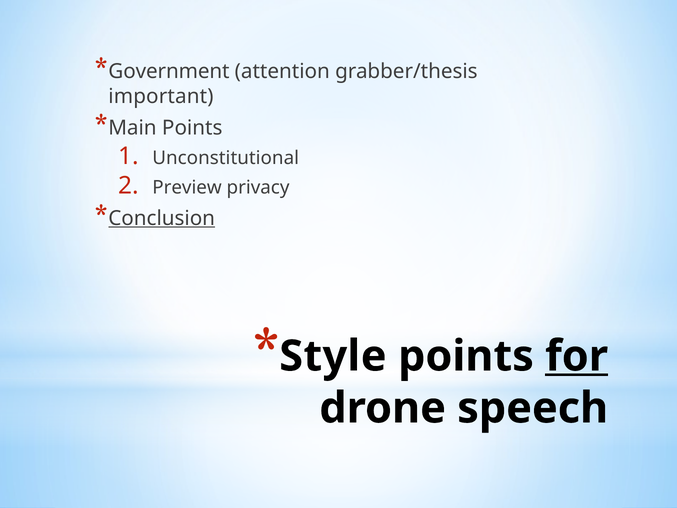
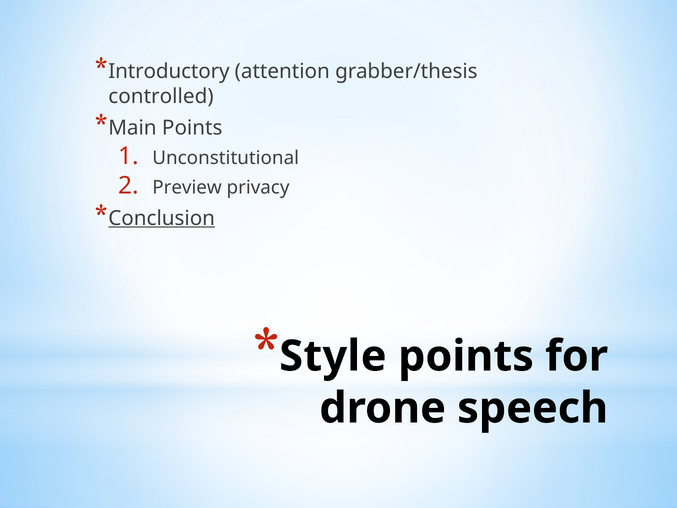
Government: Government -> Introductory (169, 71)
important: important -> controlled (161, 96)
for underline: present -> none (577, 356)
